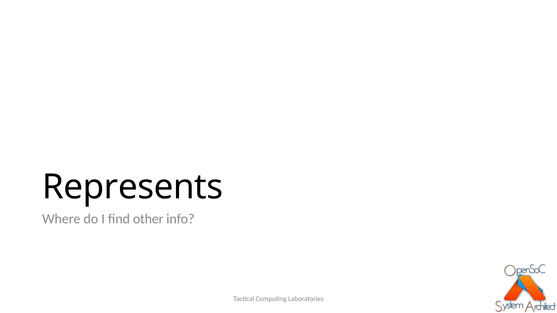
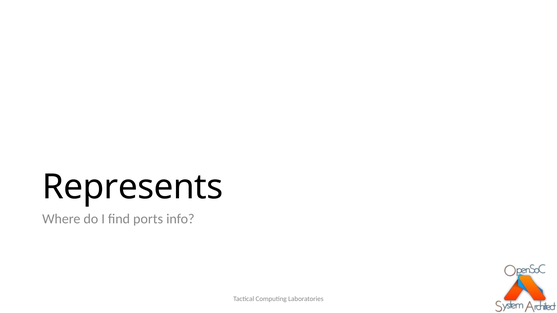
other: other -> ports (148, 219)
